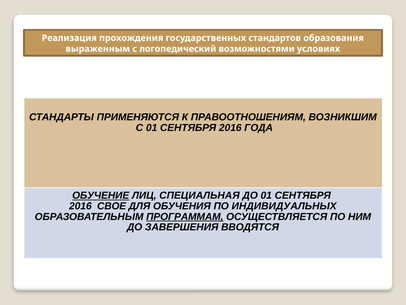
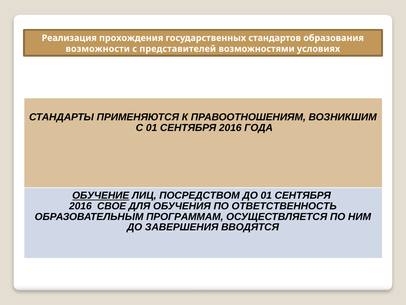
выраженным: выраженным -> возможности (98, 49)
логопедический: логопедический -> представителей (178, 49)
СПЕЦИАЛЬНАЯ: СПЕЦИАЛЬНАЯ -> ПОСРЕДСТВОМ (200, 195)
ИНДИВИДУАЛЬНЫХ: ИНДИВИДУАЛЬНЫХ -> ОТВЕТСТВЕННОСТЬ (284, 206)
ПРОГРАММАМ underline: present -> none (185, 216)
